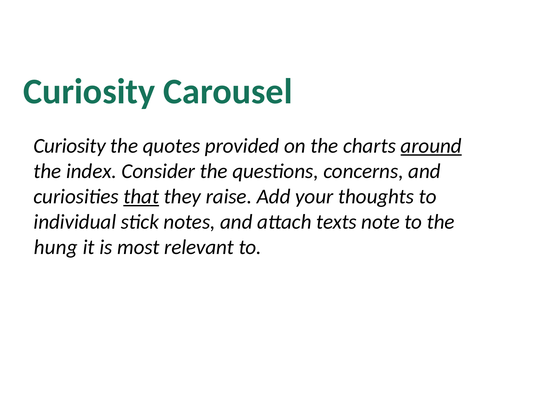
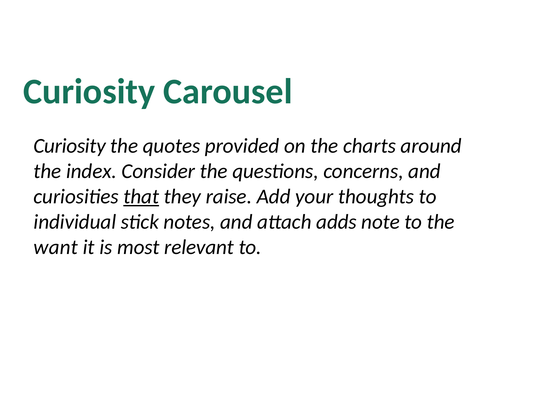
around underline: present -> none (431, 146)
texts: texts -> adds (336, 222)
hung: hung -> want (56, 247)
